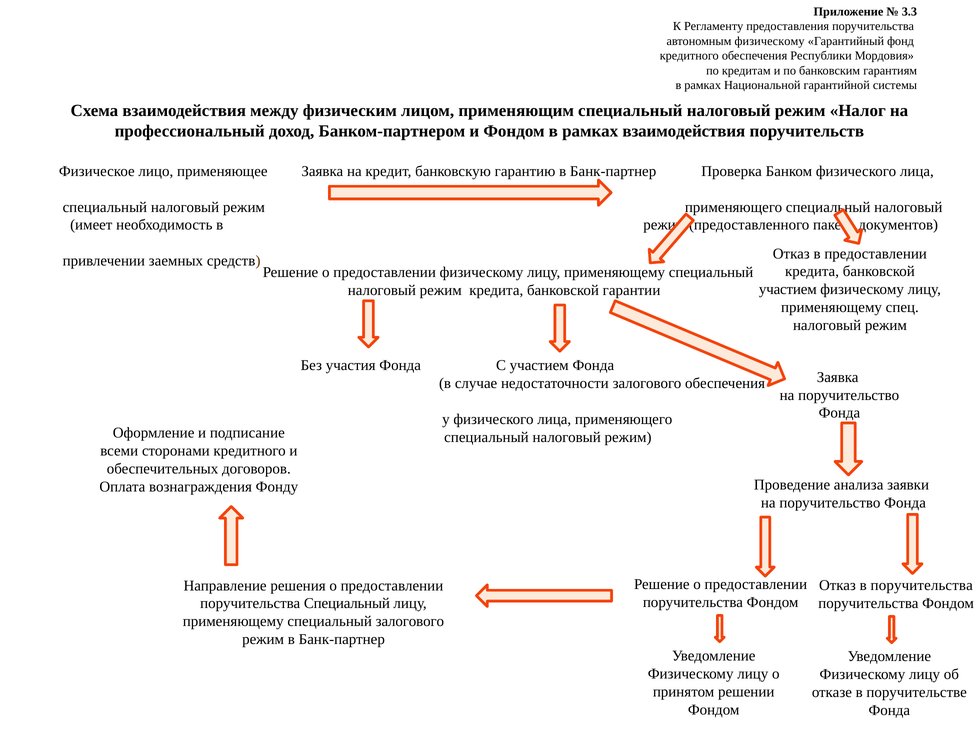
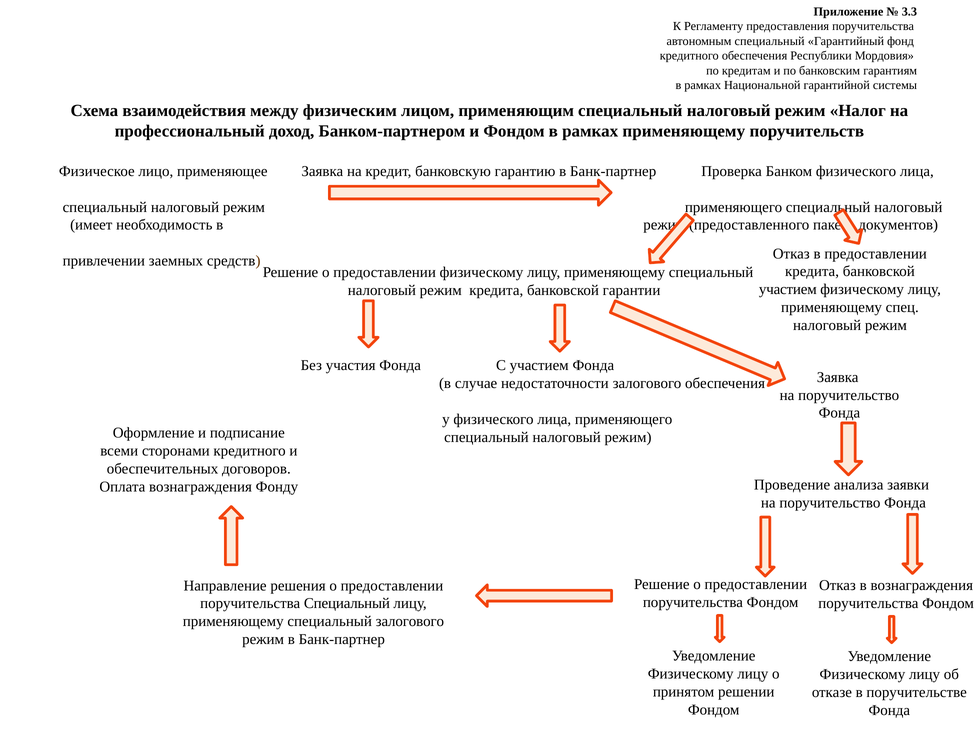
автономным физическому: физическому -> специальный (770, 41)
рамках взаимодействия: взаимодействия -> применяющему (684, 131)
в поручительства: поручительства -> вознаграждения (922, 585)
